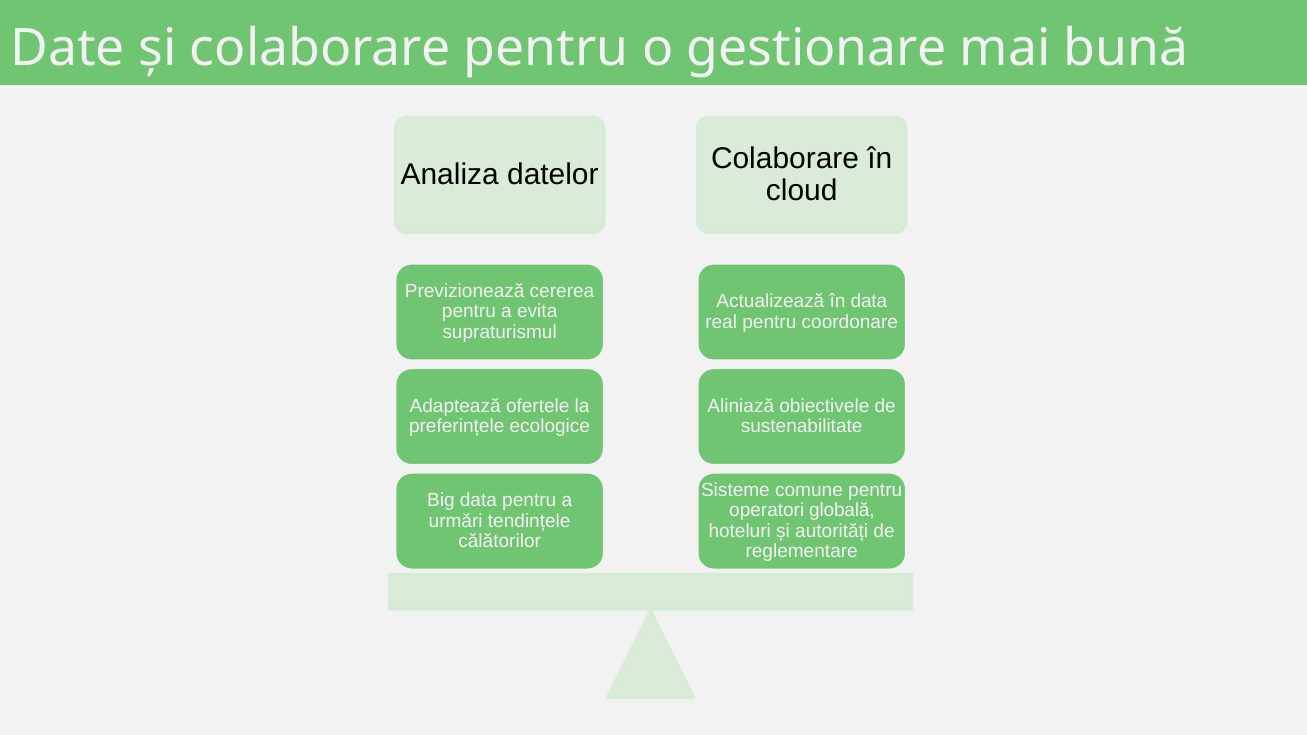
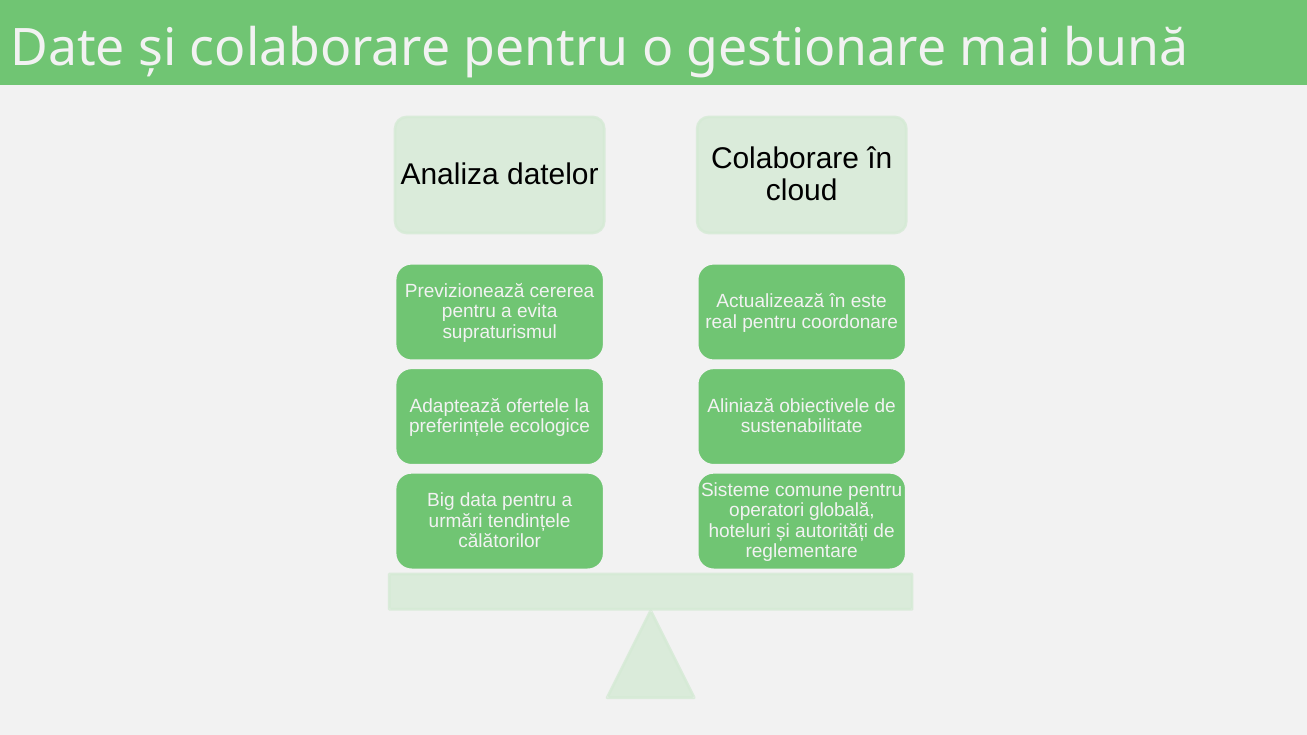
în data: data -> este (869, 301)
